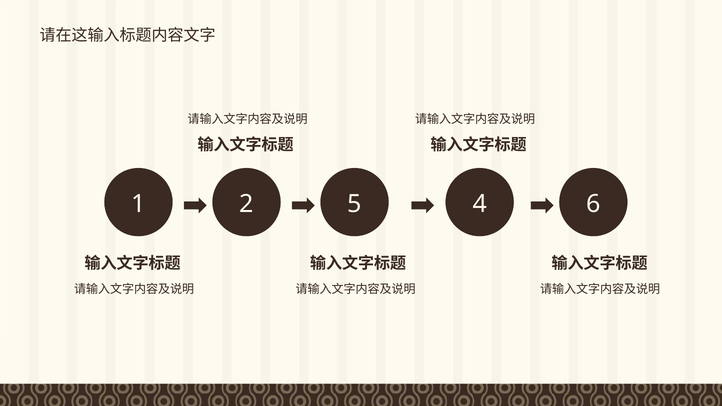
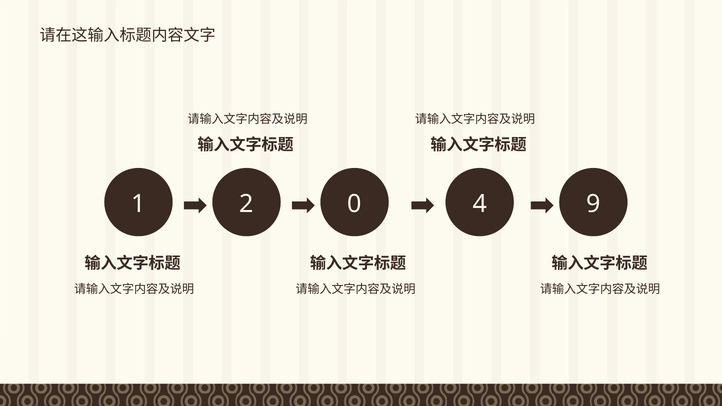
5: 5 -> 0 (355, 204)
6: 6 -> 9 (593, 204)
